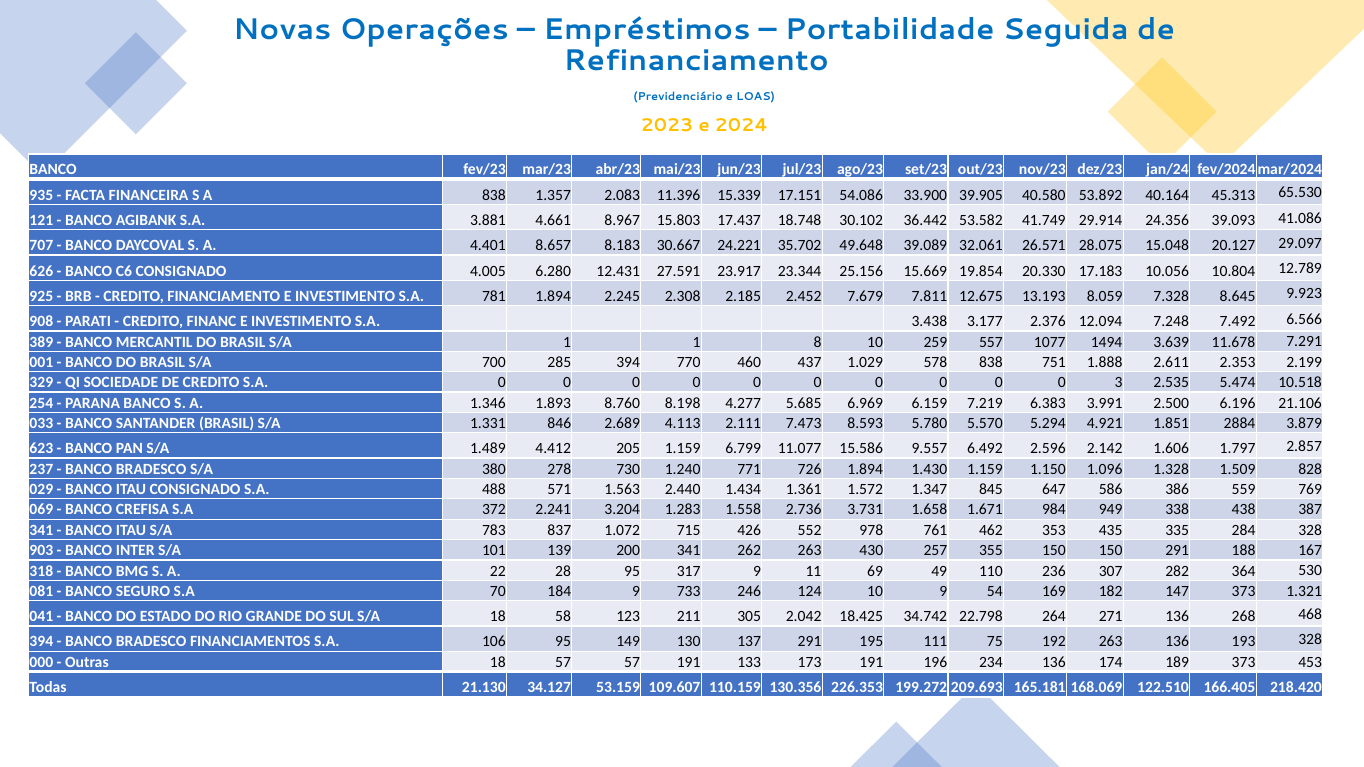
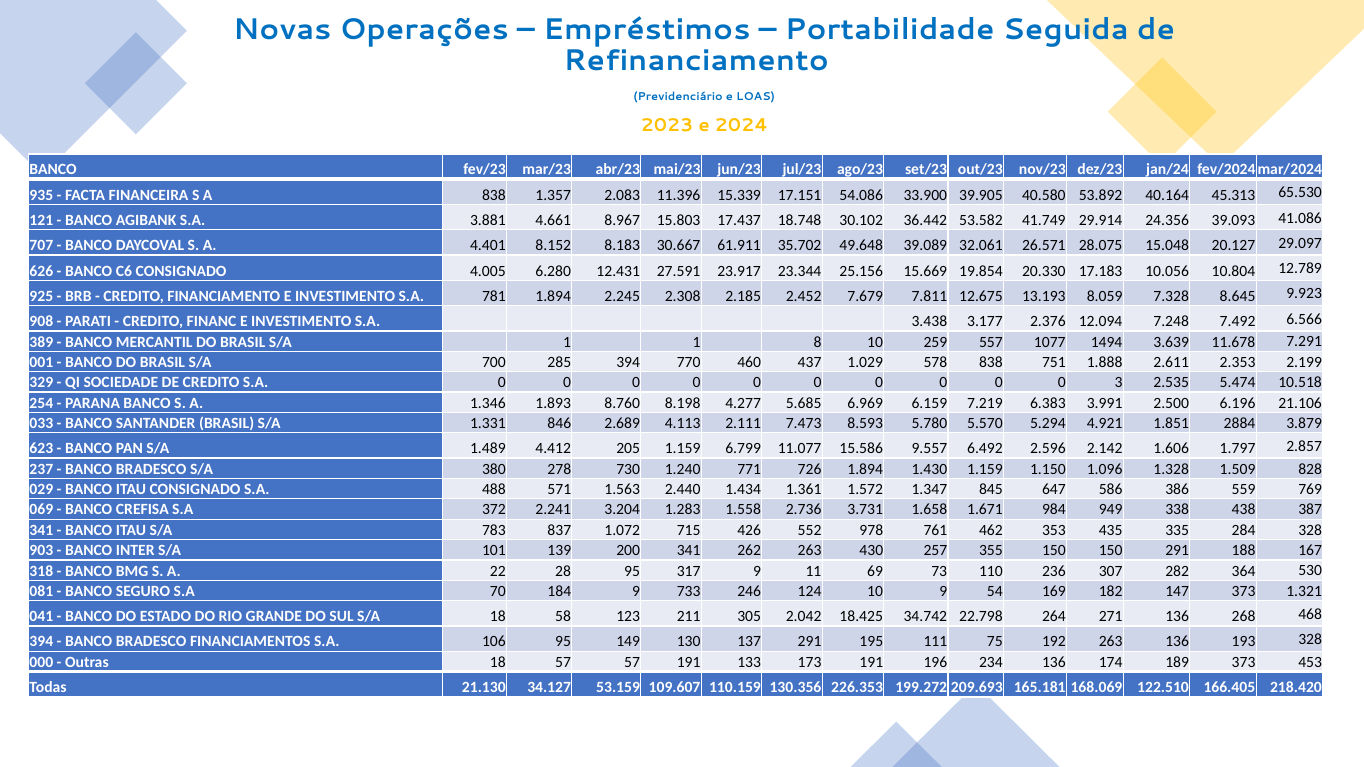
8.657: 8.657 -> 8.152 (553, 246)
24.221: 24.221 -> 61.911 (739, 246)
49: 49 -> 73 (939, 571)
